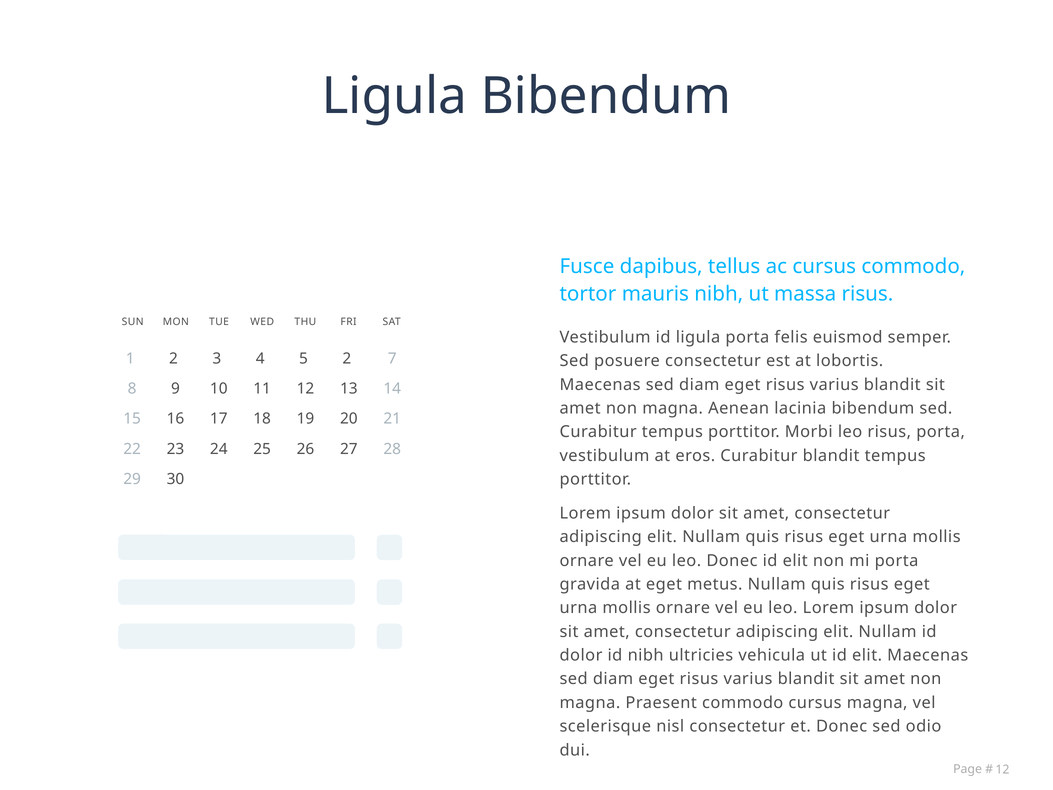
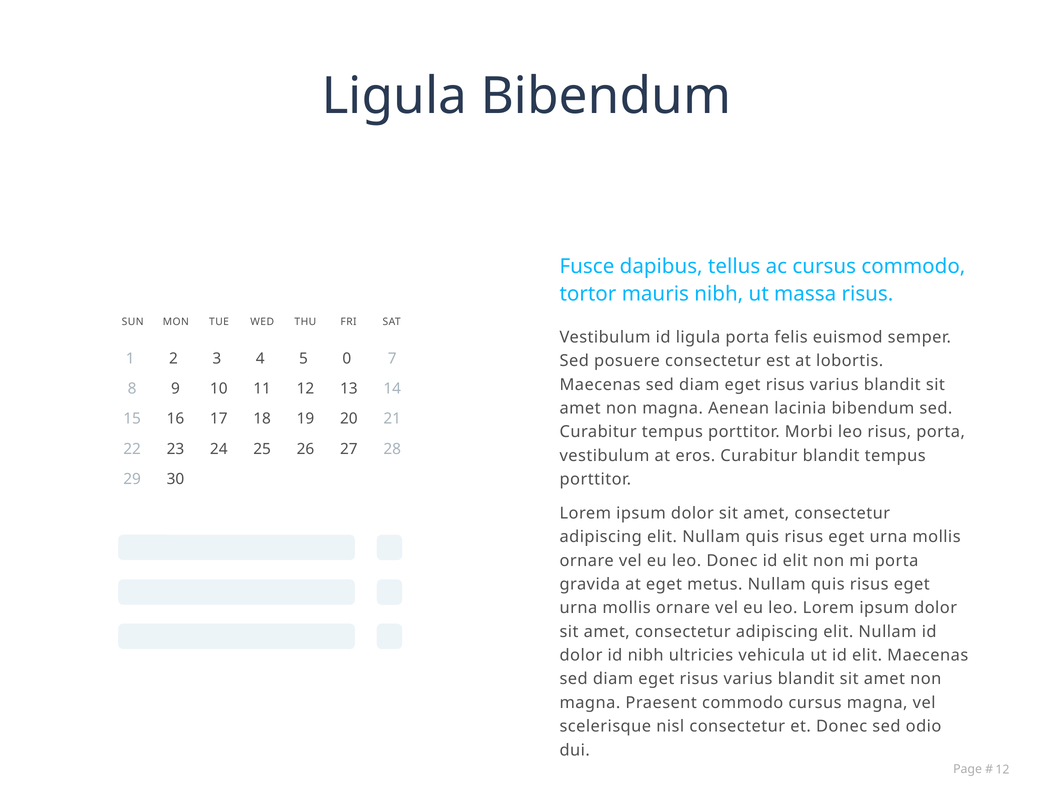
5 2: 2 -> 0 (347, 358)
